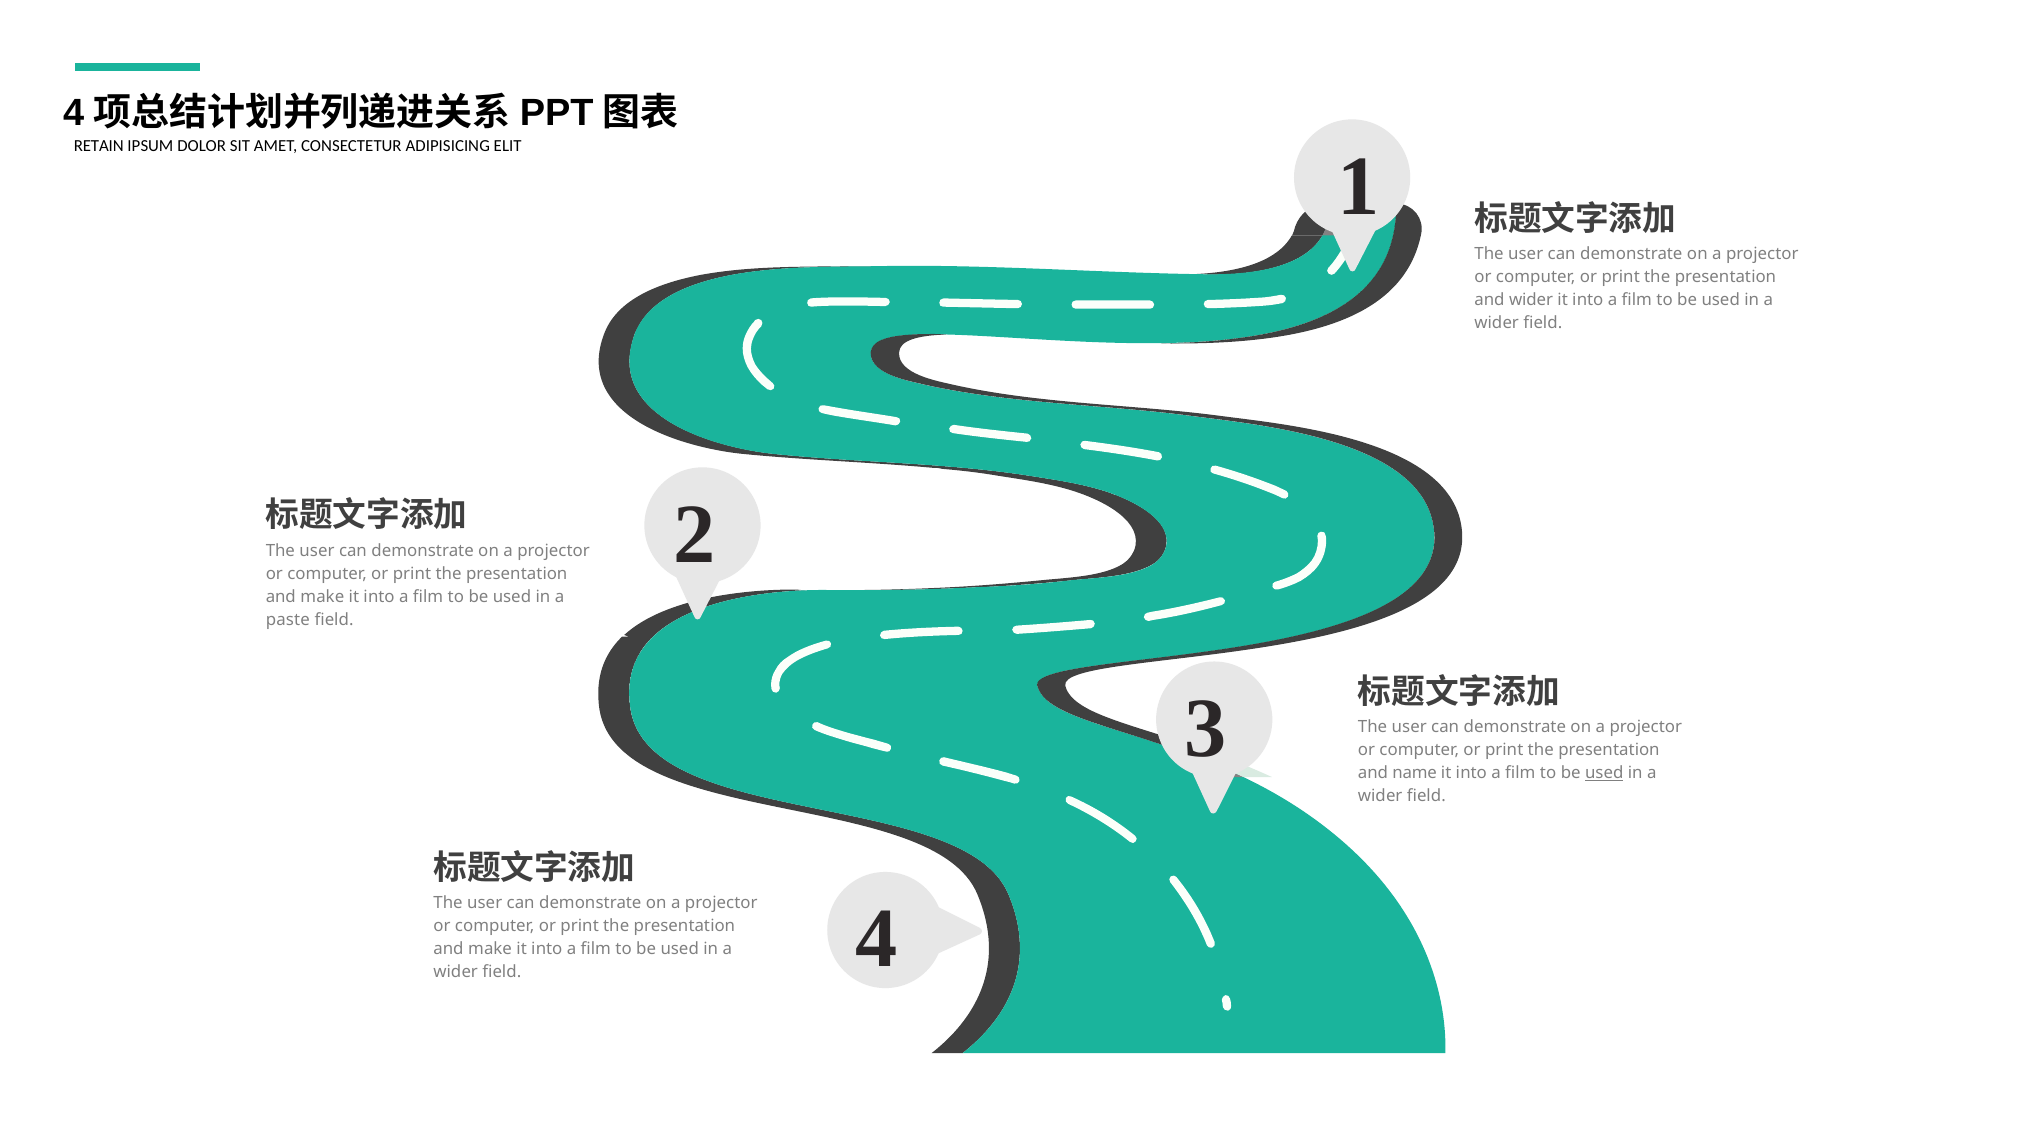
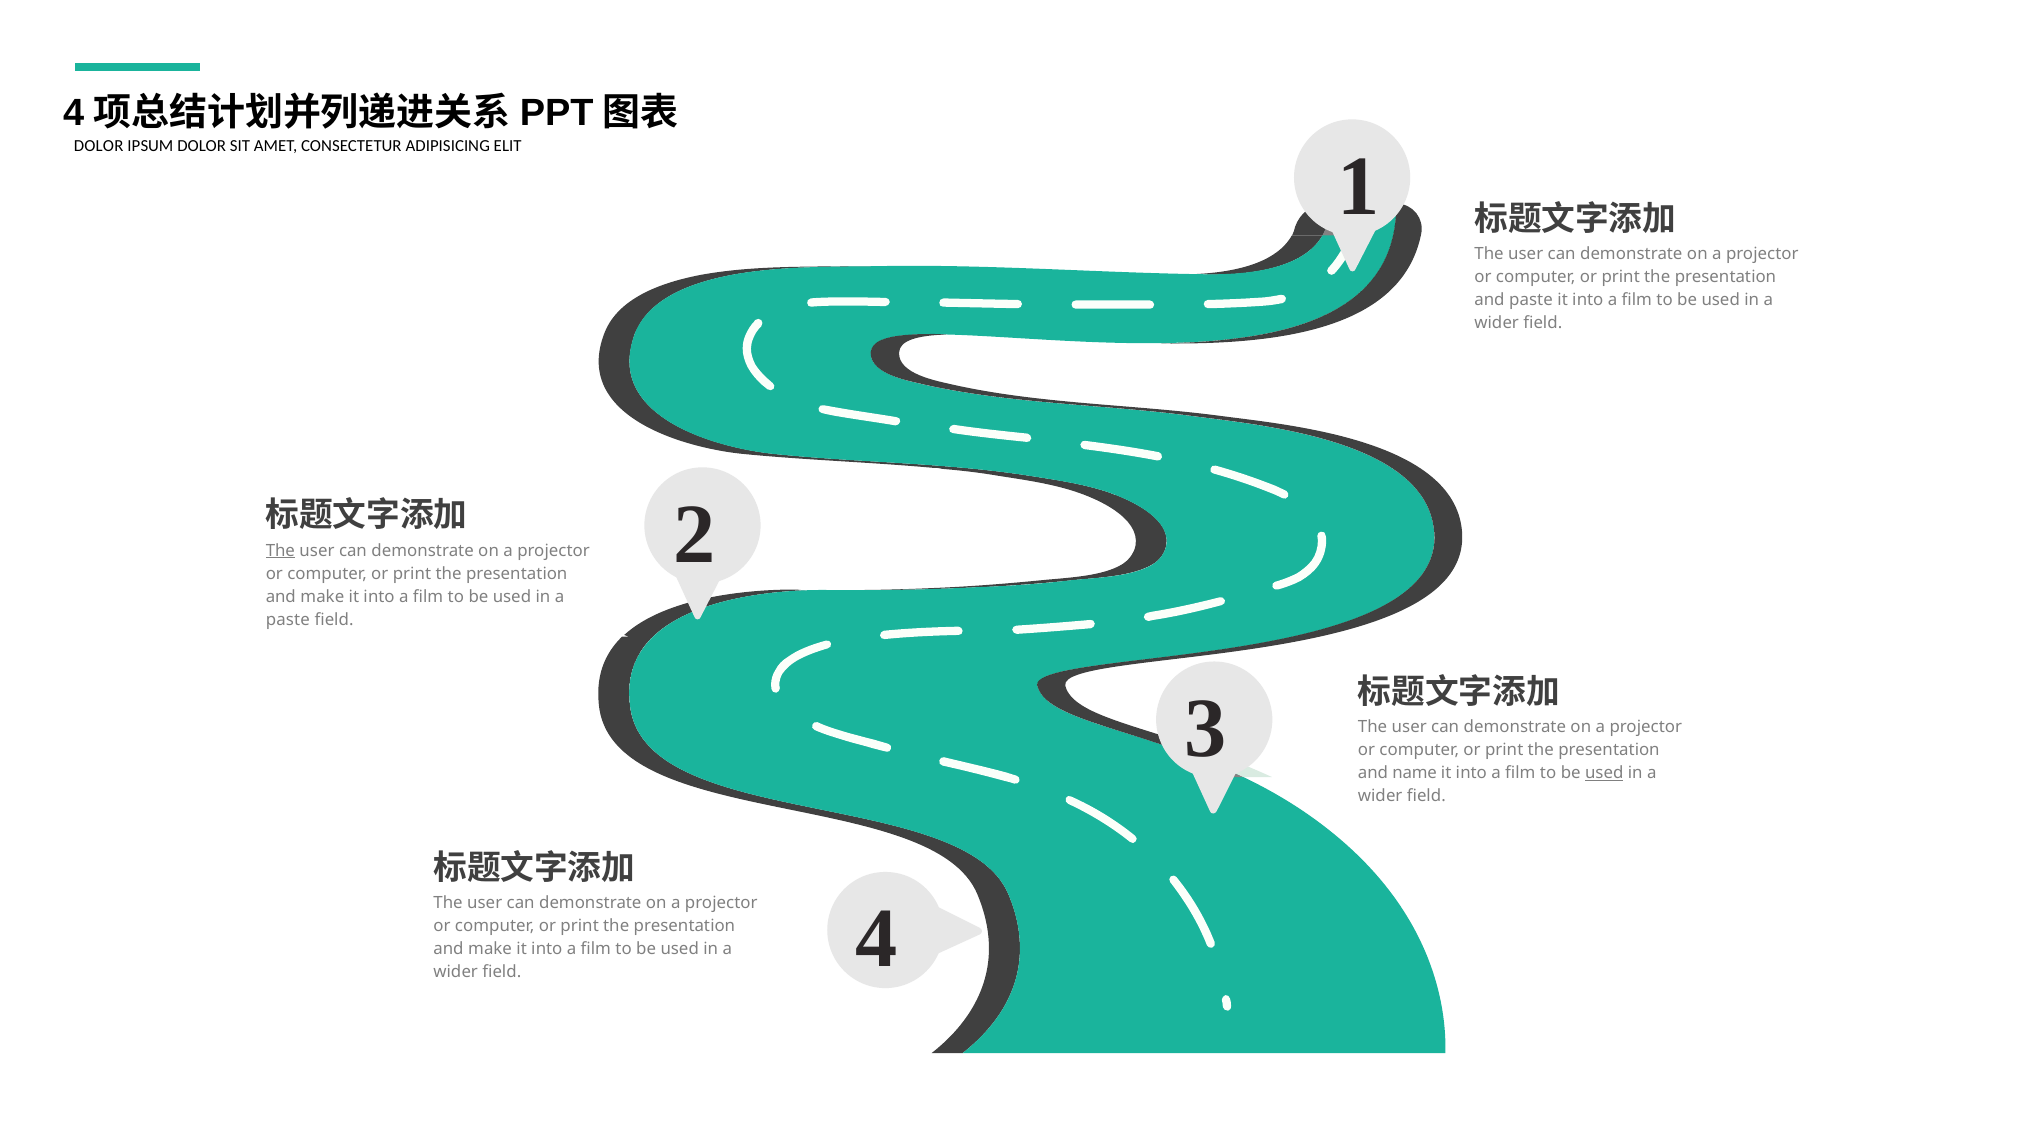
RETAIN: RETAIN -> DOLOR (99, 146)
and wider: wider -> paste (1531, 300)
The underline: none -> present (280, 551)
